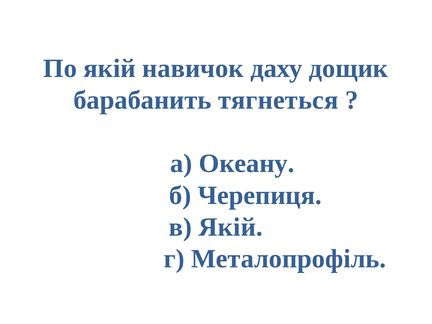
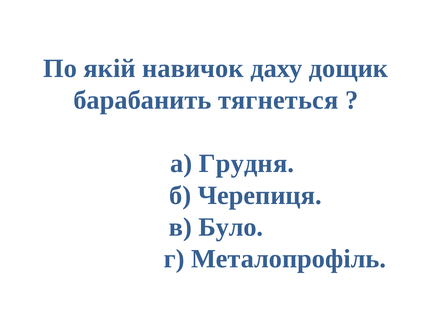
Океану: Океану -> Грудня (246, 164)
в Якій: Якій -> Було (231, 227)
